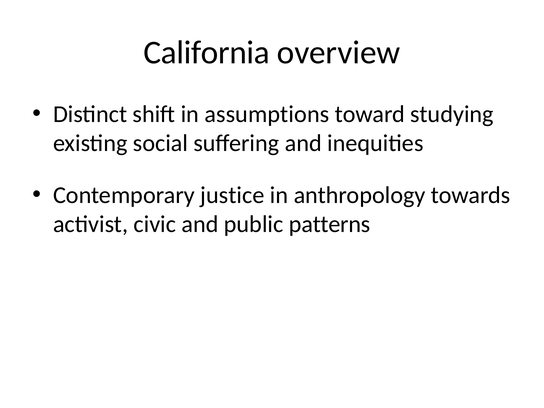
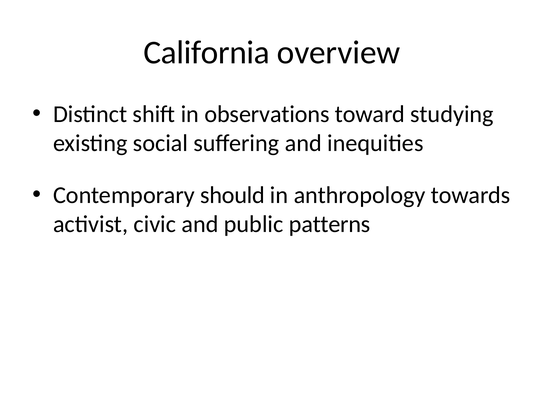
assumptions: assumptions -> observations (267, 114)
justice: justice -> should (232, 195)
